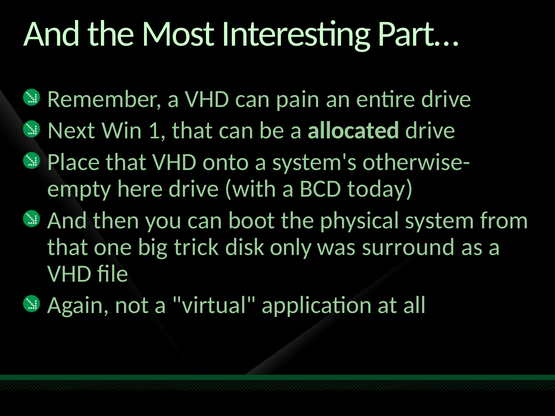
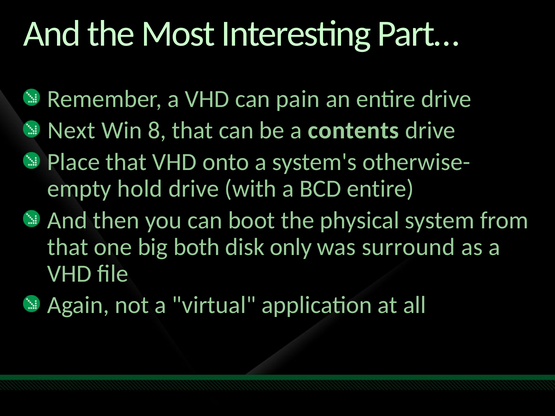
1: 1 -> 8 (157, 131)
allocated: allocated -> contents (353, 131)
here: here -> hold (140, 189)
BCD today: today -> entire (380, 189)
trick: trick -> both (197, 247)
